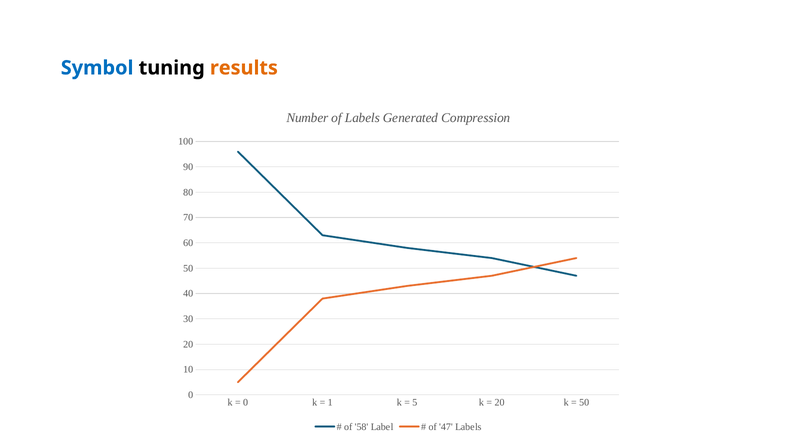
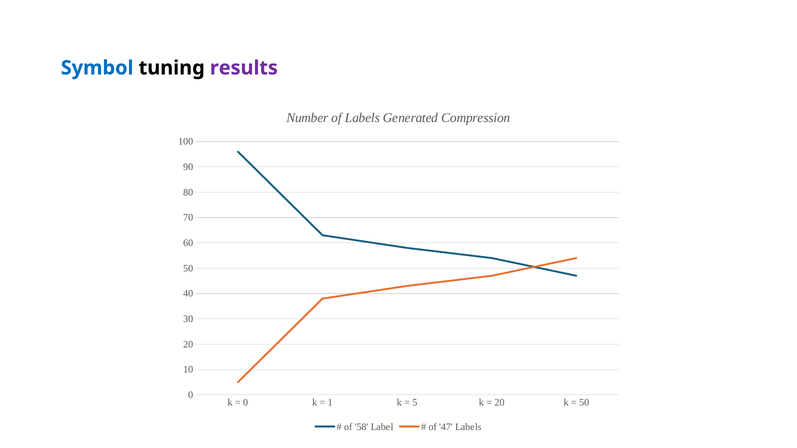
results colour: orange -> purple (244, 68)
